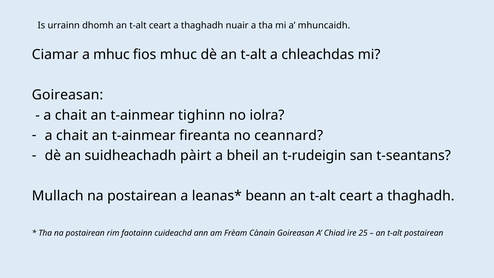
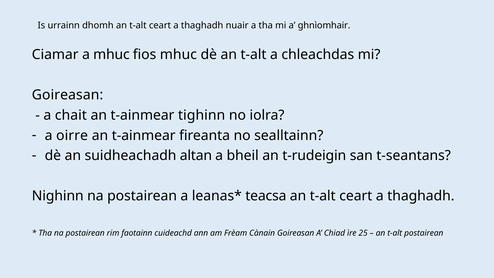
mhuncaidh: mhuncaidh -> ghnìomhair (324, 26)
chait: chait -> oirre (72, 135)
ceannard: ceannard -> sealltainn (289, 135)
pàirt: pàirt -> altan (196, 156)
Mullach: Mullach -> Nighinn (58, 196)
beann: beann -> teacsa (266, 196)
